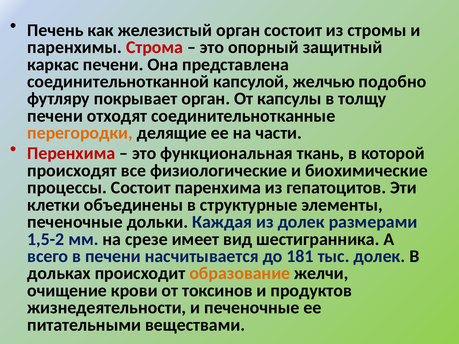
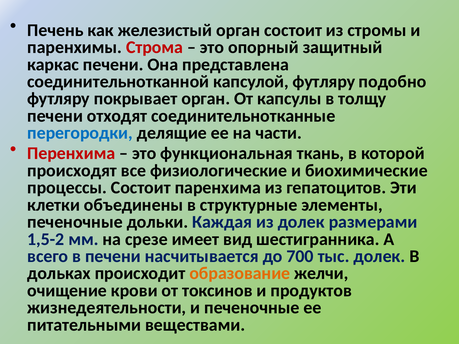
капсулой желчью: желчью -> футляру (324, 82)
перегородки colour: orange -> blue (80, 133)
181: 181 -> 700 (300, 256)
